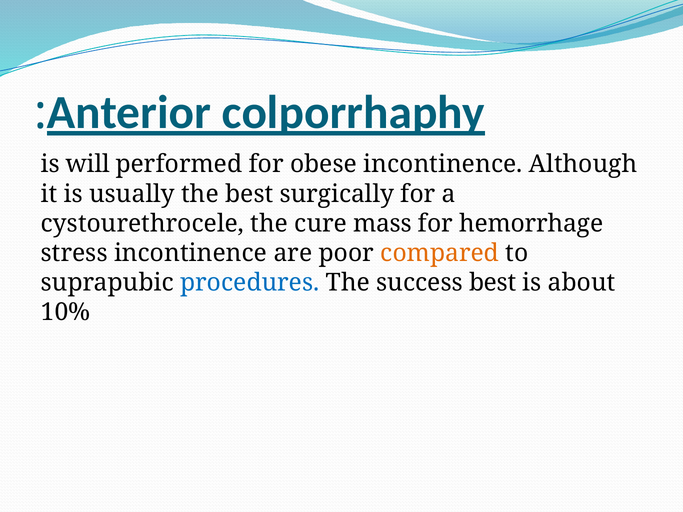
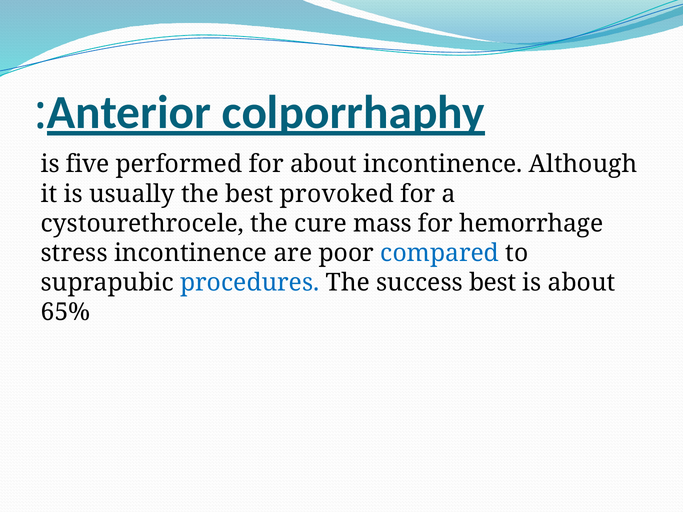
will: will -> five (88, 164)
for obese: obese -> about (324, 164)
surgically: surgically -> provoked (337, 194)
compared colour: orange -> blue (440, 253)
10%: 10% -> 65% (66, 312)
